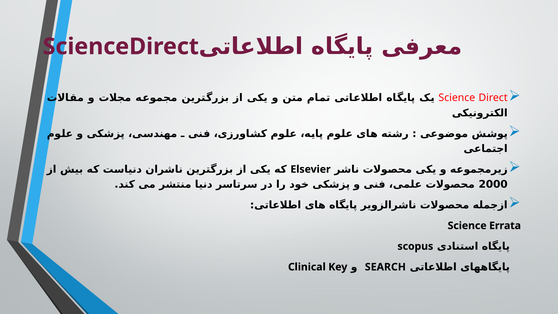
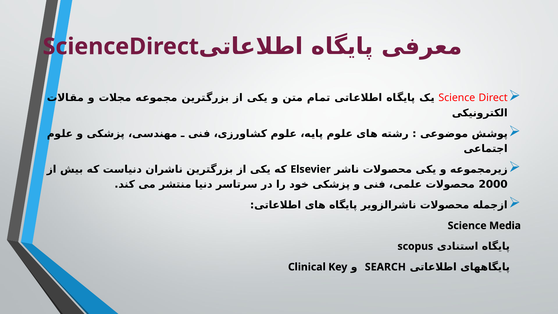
Errata: Errata -> Media (505, 226)
